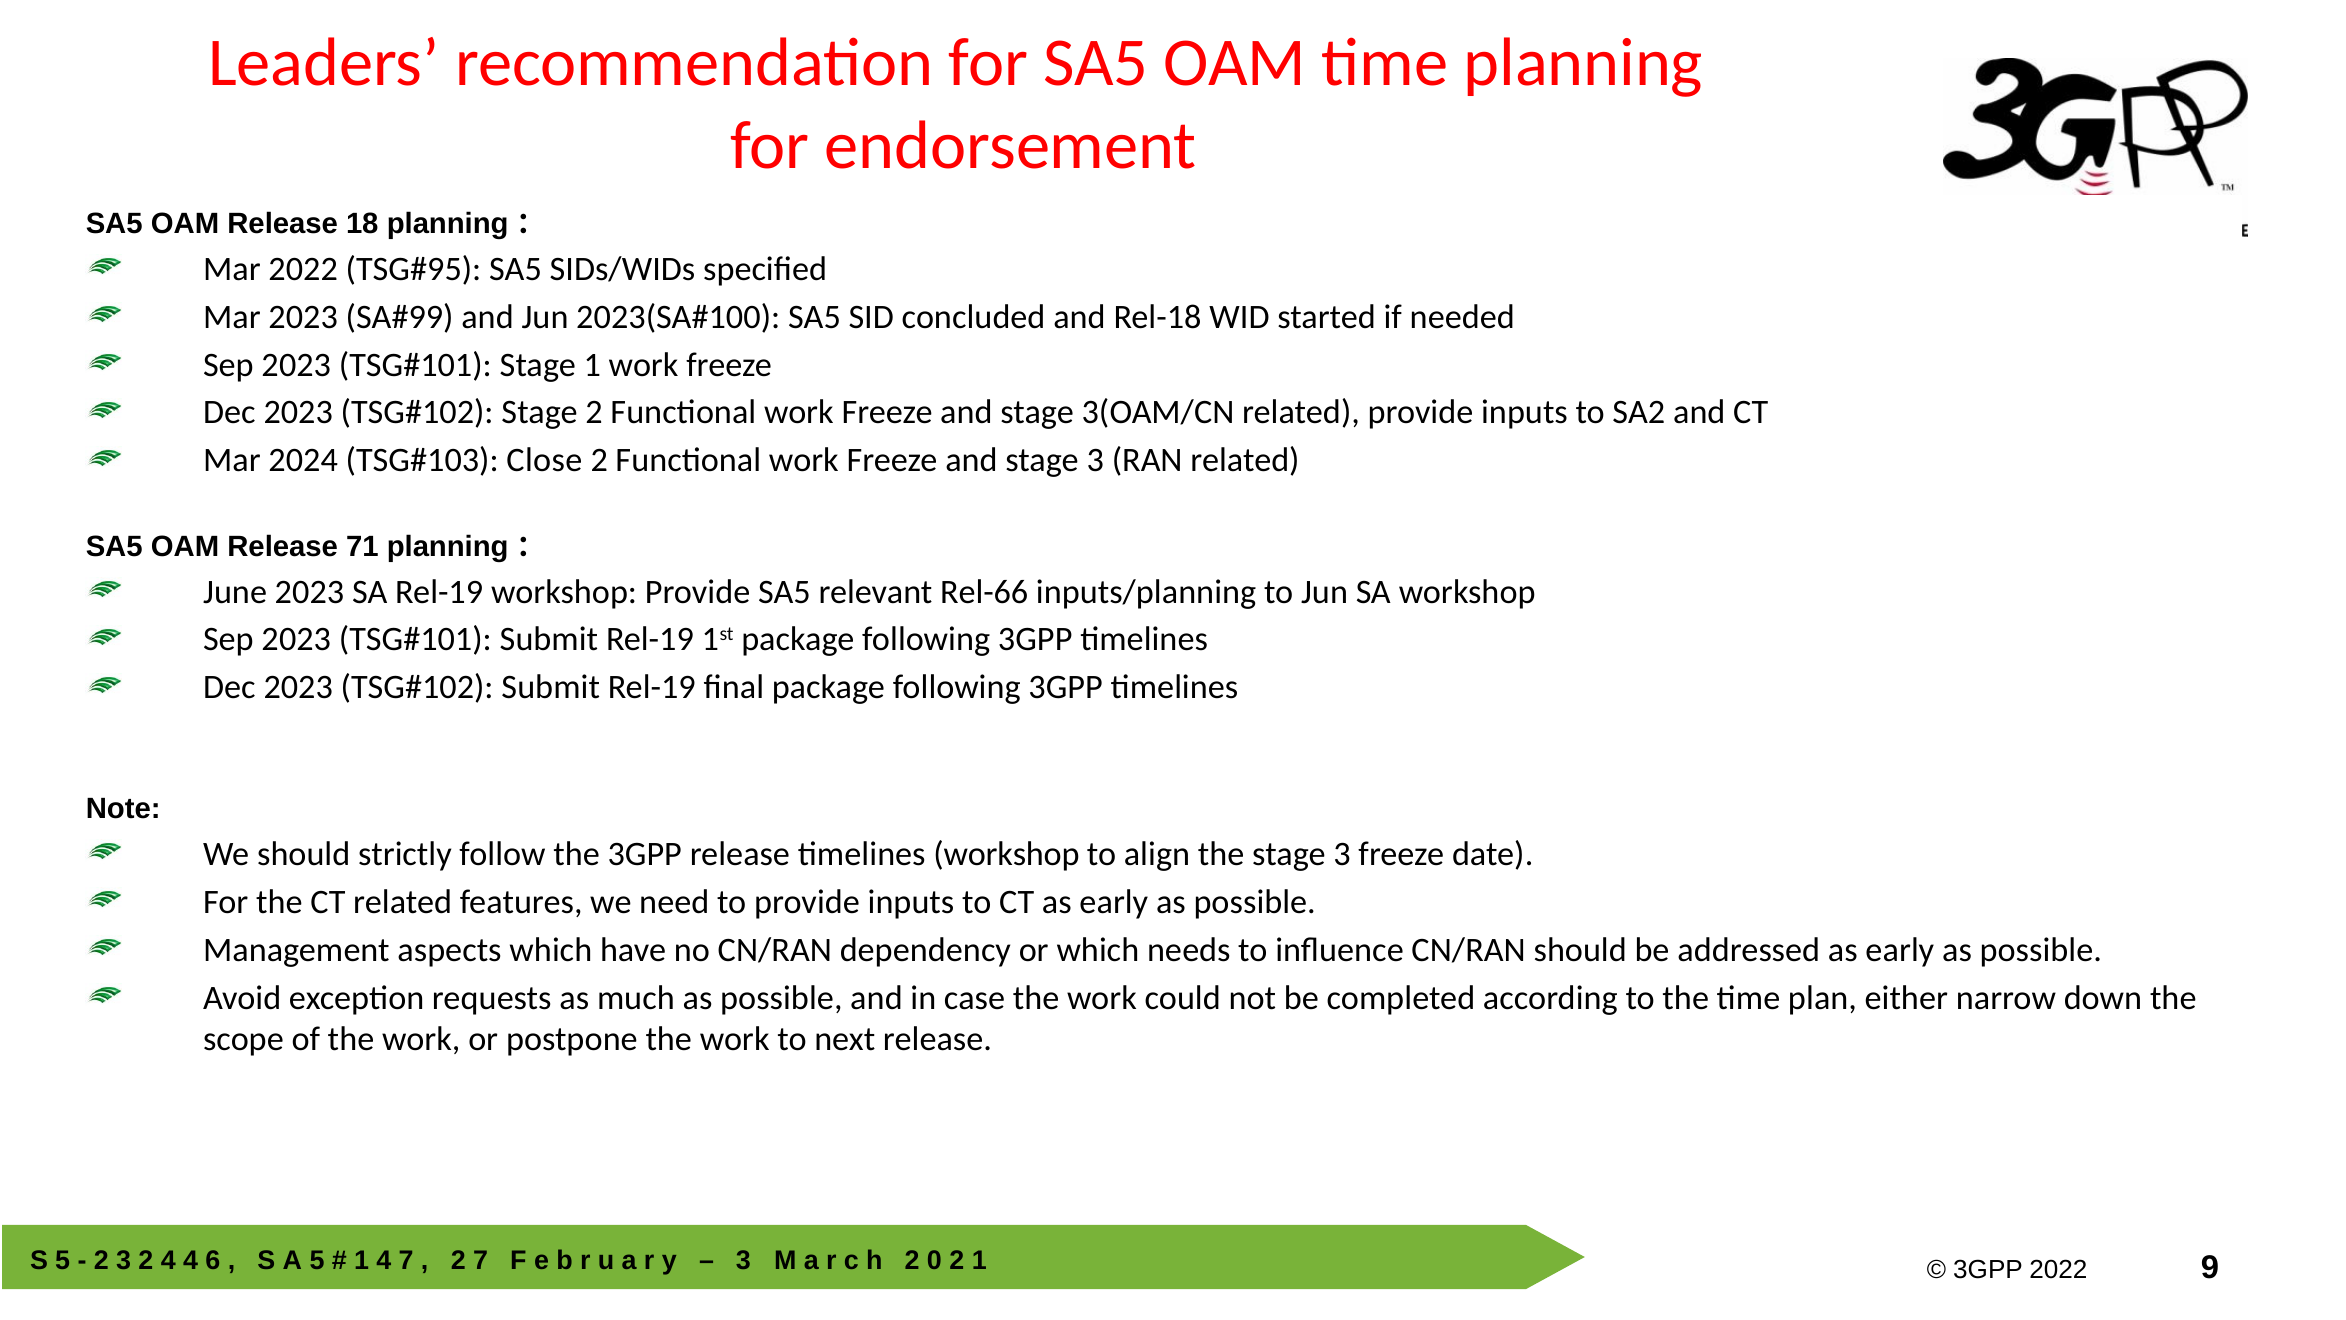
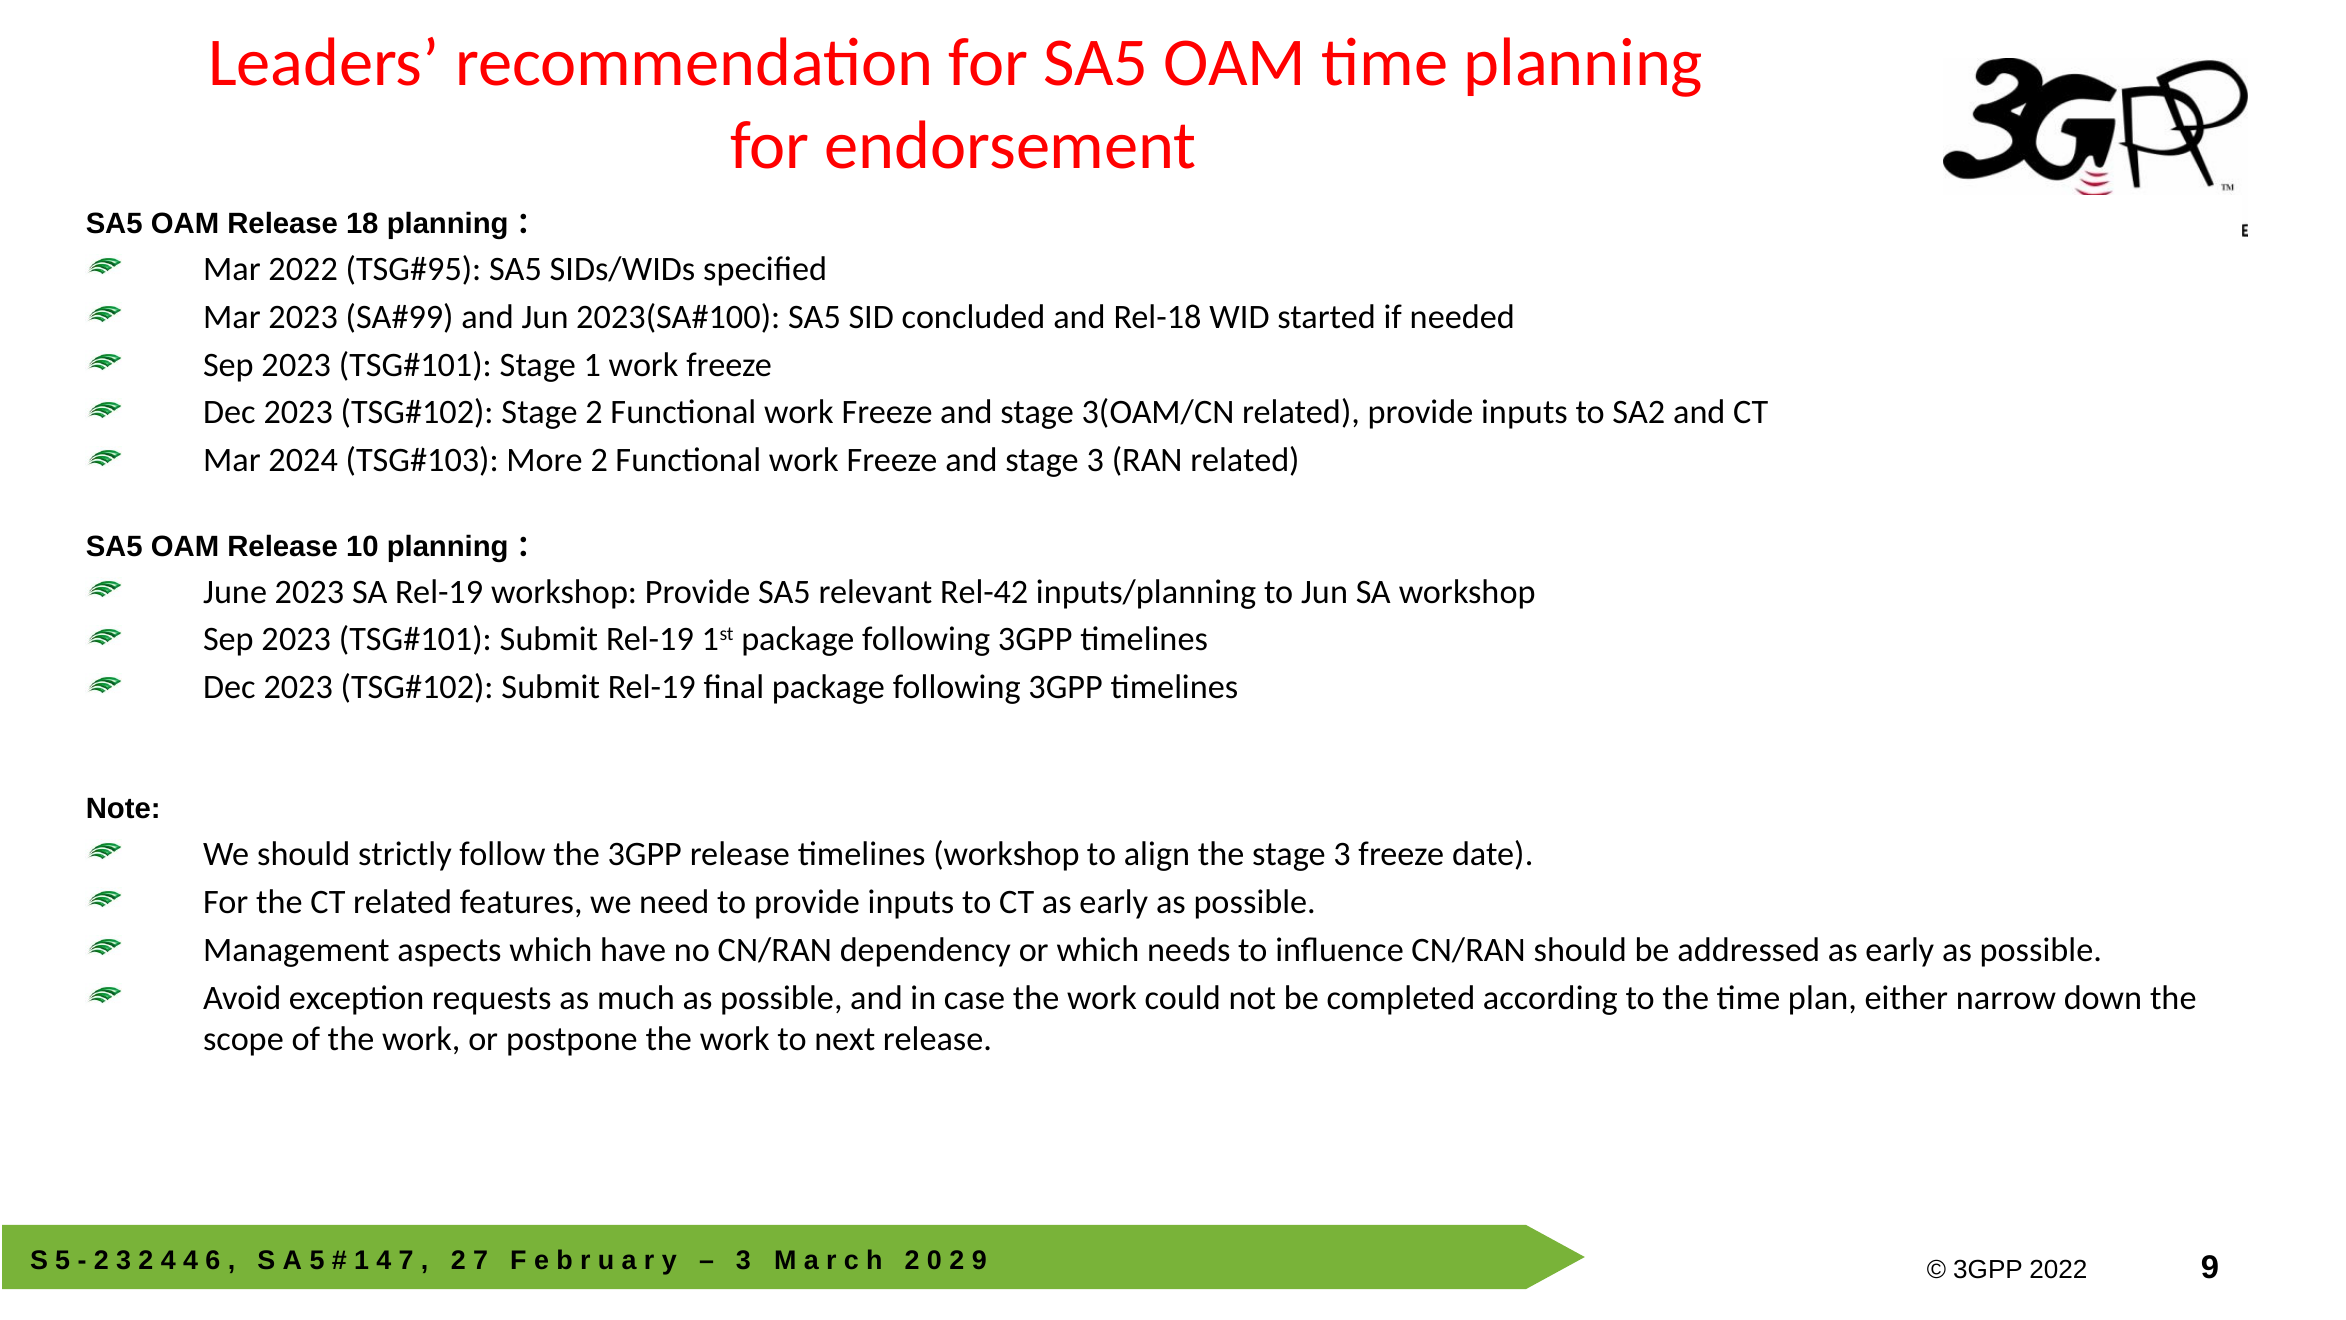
Close: Close -> More (545, 461)
71: 71 -> 10 (362, 546)
Rel-66: Rel-66 -> Rel-42 (984, 592)
2 1: 1 -> 9 (979, 1260)
